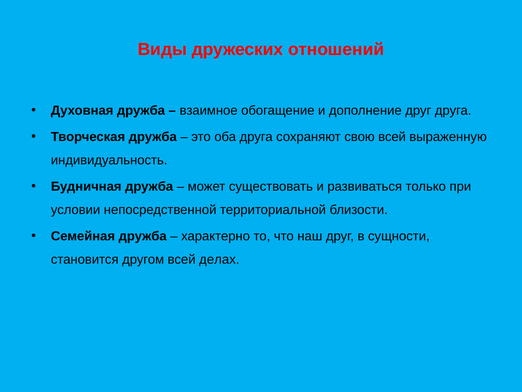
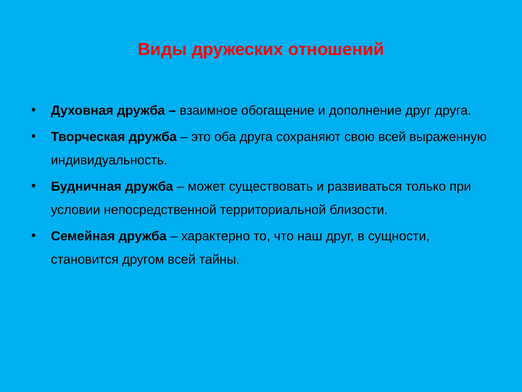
делах: делах -> тайны (219, 259)
